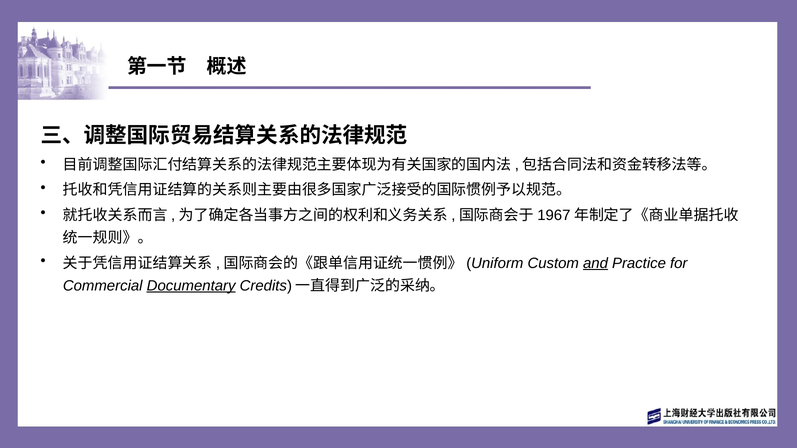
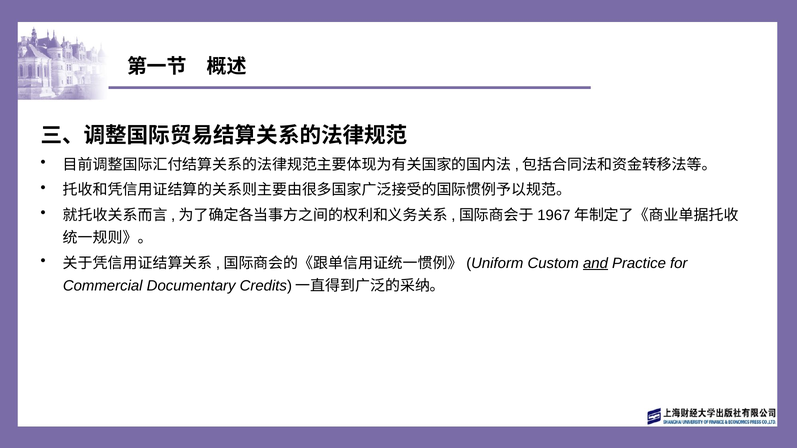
Documentary underline: present -> none (191, 286)
